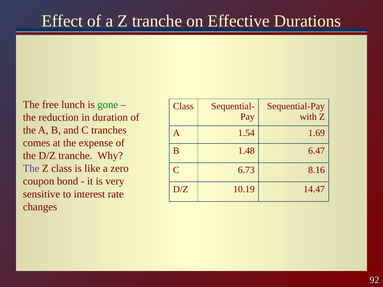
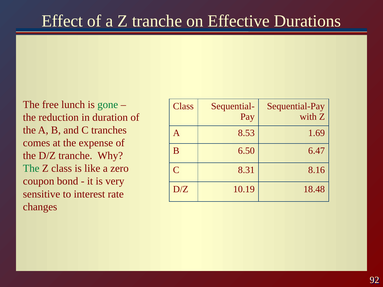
1.54: 1.54 -> 8.53 (246, 133)
1.48: 1.48 -> 6.50 (246, 151)
The colour: purple -> green (31, 169)
6.73: 6.73 -> 8.31 (246, 170)
14.47: 14.47 -> 18.48 (314, 189)
